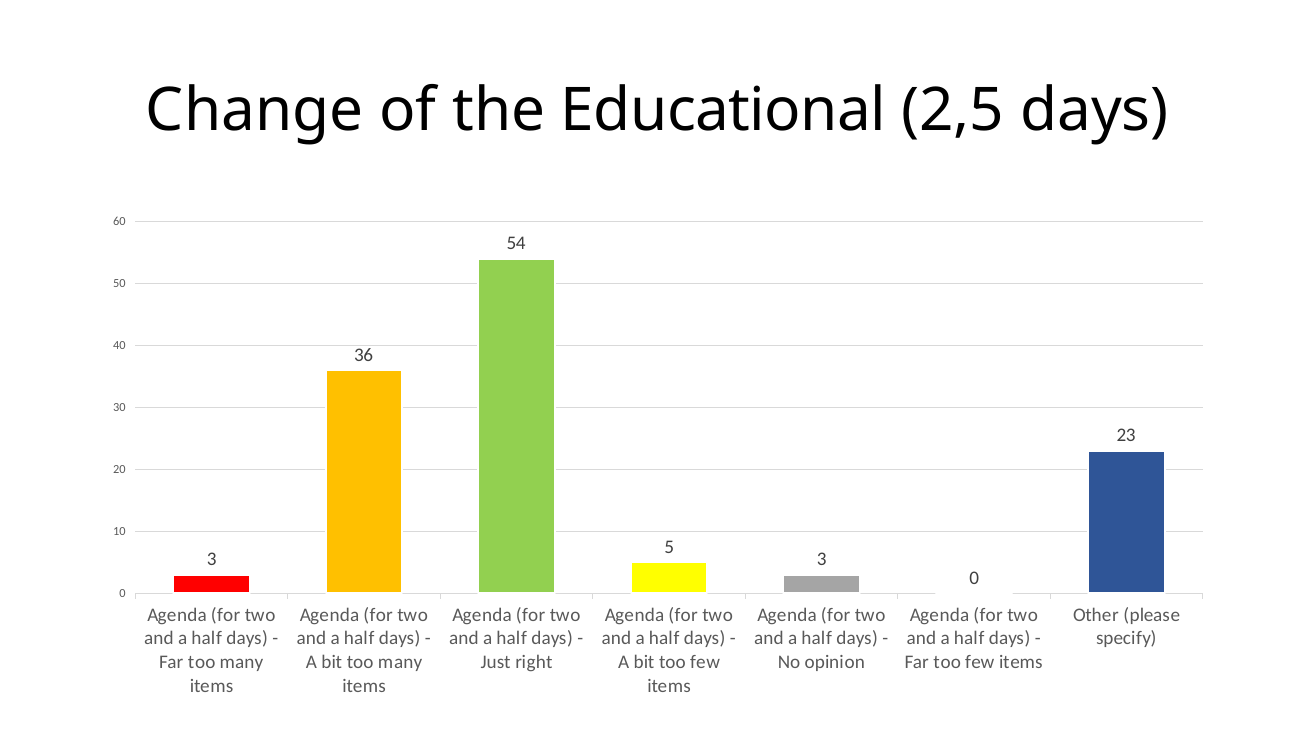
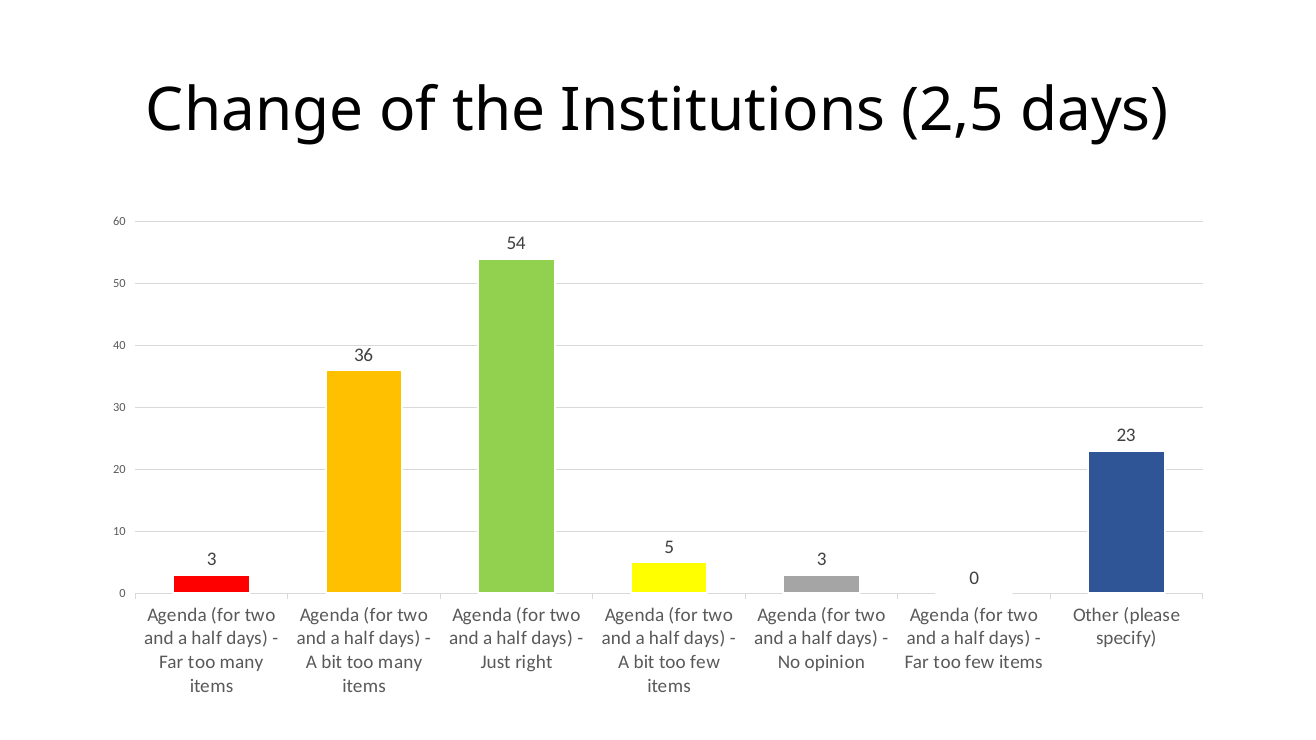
Educational: Educational -> Institutions (723, 111)
